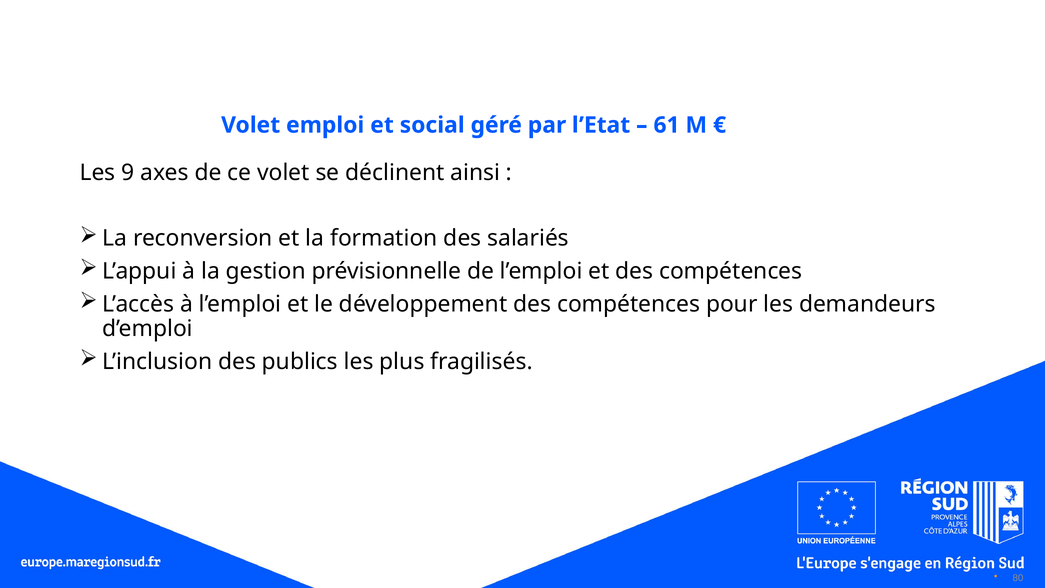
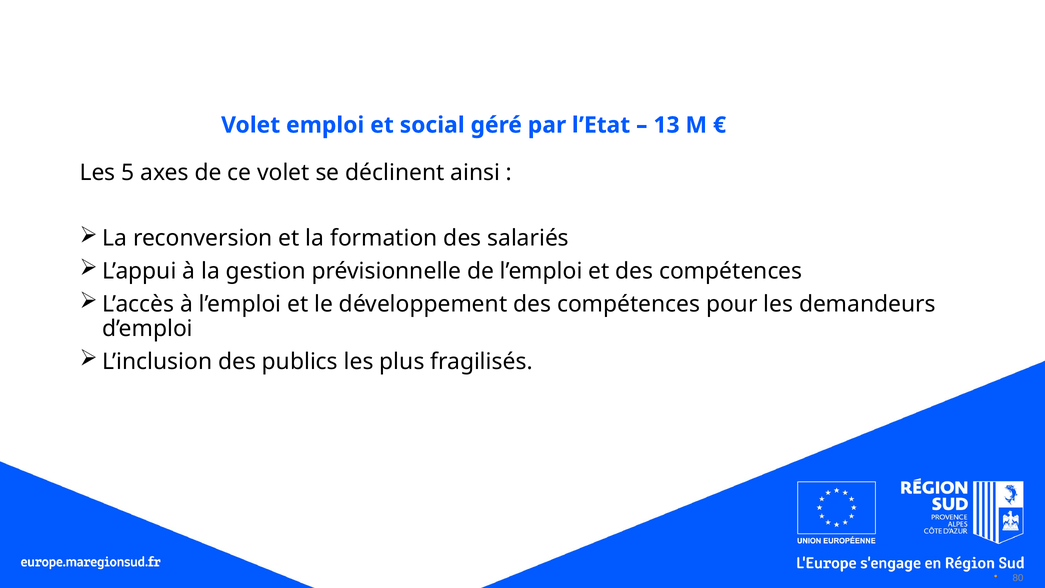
61: 61 -> 13 (667, 125)
9: 9 -> 5 (128, 173)
